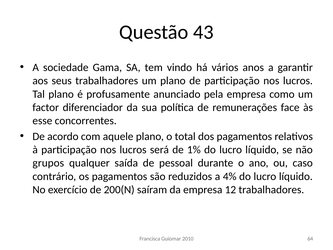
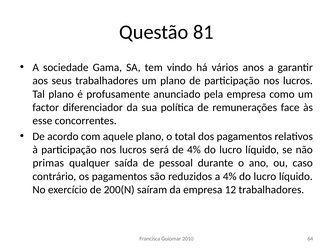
43: 43 -> 81 (203, 32)
de 1%: 1% -> 4% (194, 150)
grupos: grupos -> primas (48, 163)
